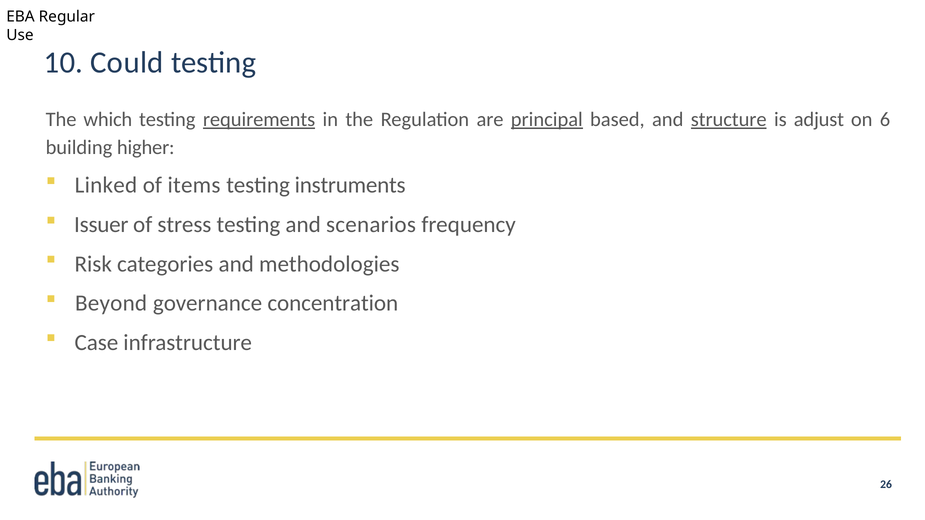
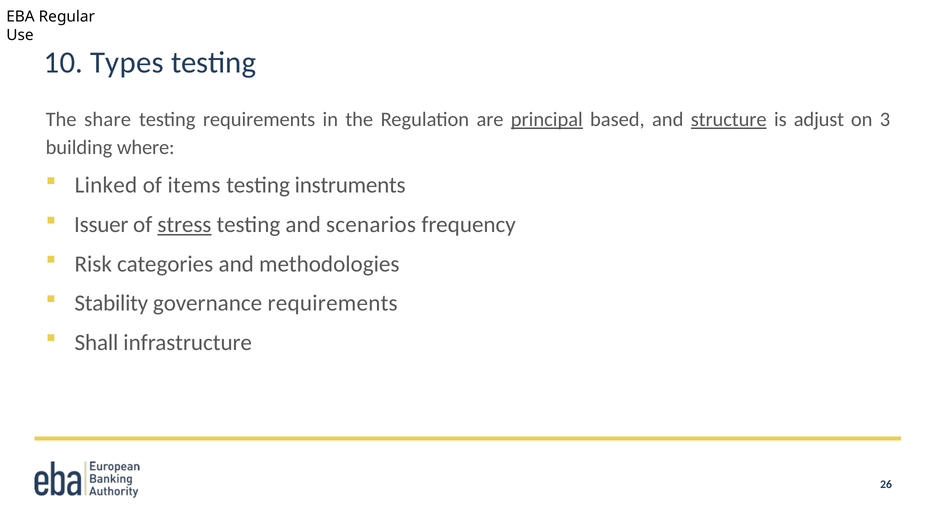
Could: Could -> Types (127, 62)
which: which -> share (108, 119)
requirements underline: present -> none (259, 119)
6: 6 -> 3 (885, 119)
higher: higher -> where (146, 148)
stress underline: none -> present (184, 225)
Beyond: Beyond -> Stability (111, 303)
governance concentration: concentration -> requirements (333, 303)
Case: Case -> Shall (96, 343)
